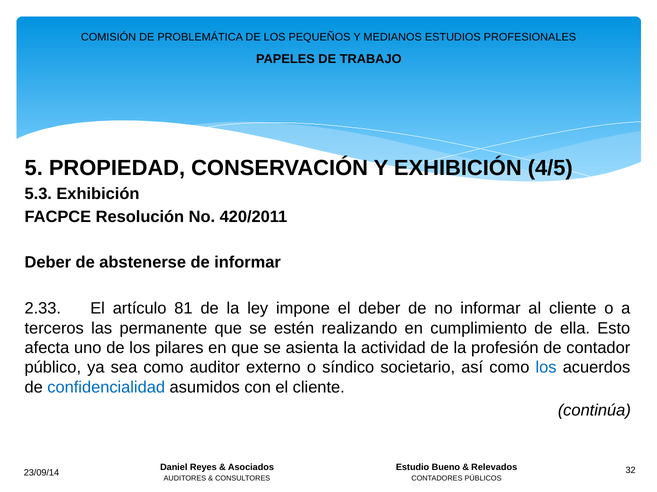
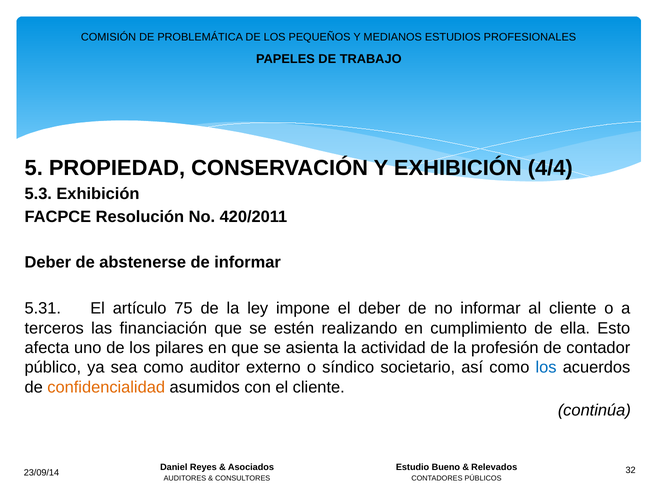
4/5: 4/5 -> 4/4 (550, 168)
2.33: 2.33 -> 5.31 (43, 309)
81: 81 -> 75 (183, 309)
permanente: permanente -> financiación (163, 329)
confidencialidad colour: blue -> orange (106, 388)
